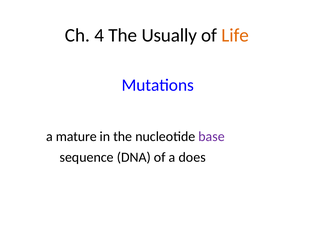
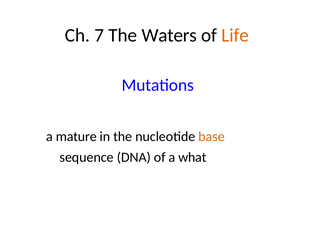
4: 4 -> 7 (99, 35)
Usually: Usually -> Waters (169, 35)
base colour: purple -> orange (212, 136)
does: does -> what (192, 157)
